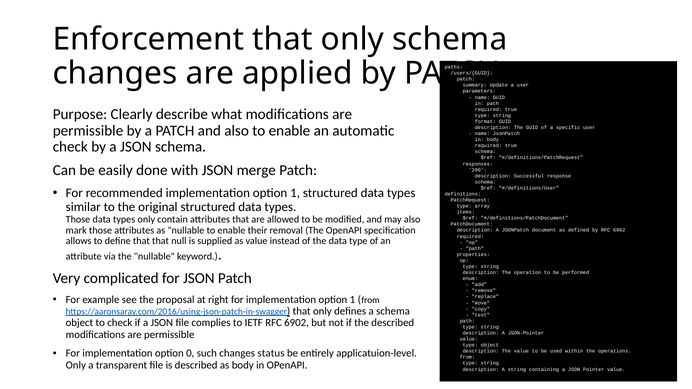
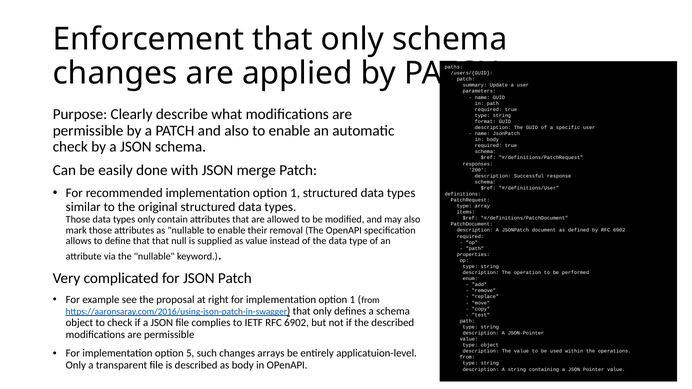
0: 0 -> 5 (190, 354)
status: status -> arrays (271, 354)
